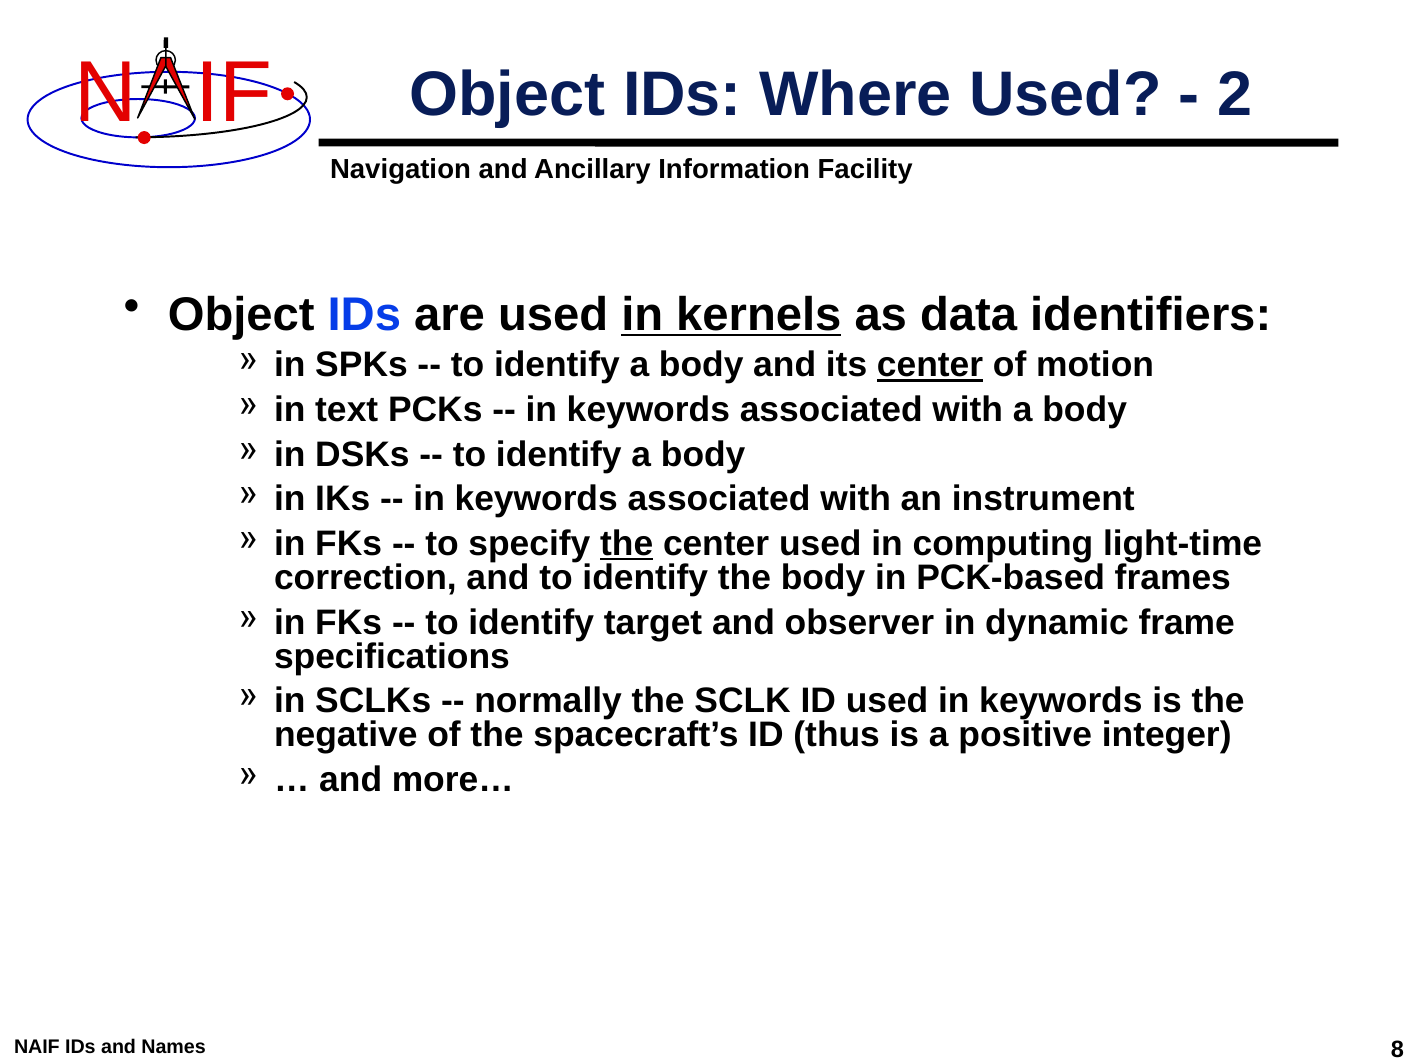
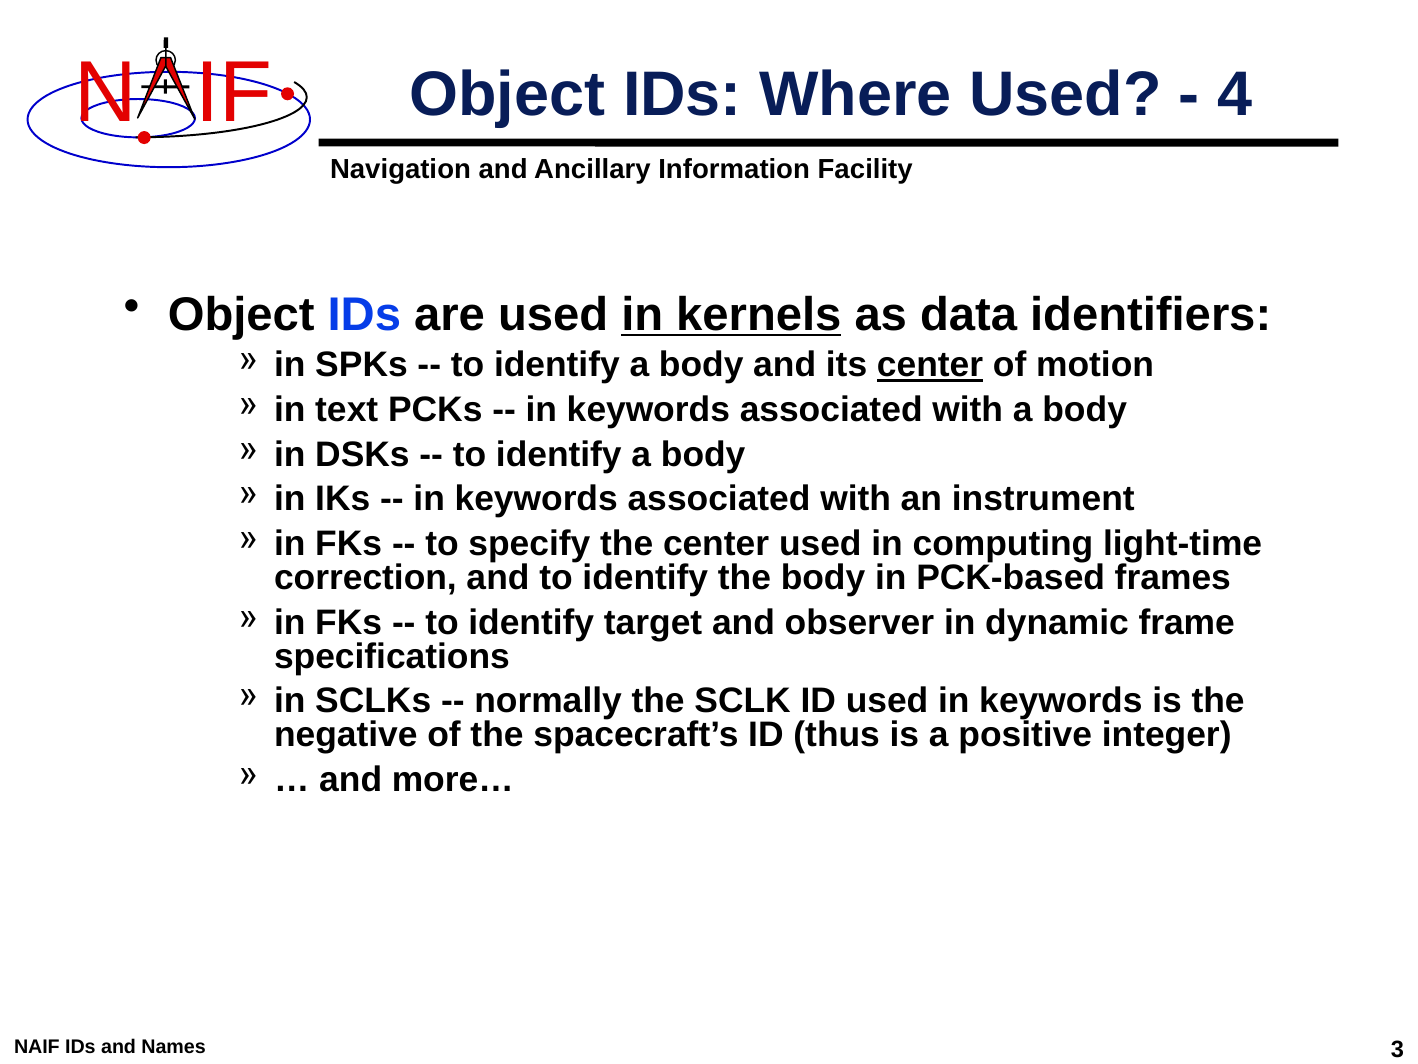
2: 2 -> 4 (1235, 95)
the underline: present -> none (627, 544)
8: 8 -> 3 (1397, 1050)
